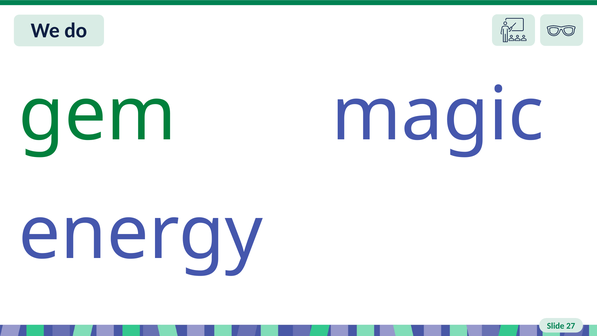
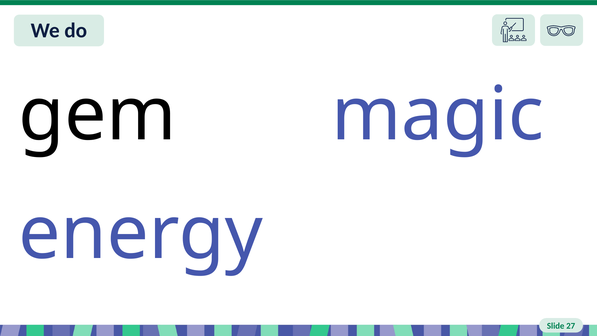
gem colour: green -> black (97, 115)
